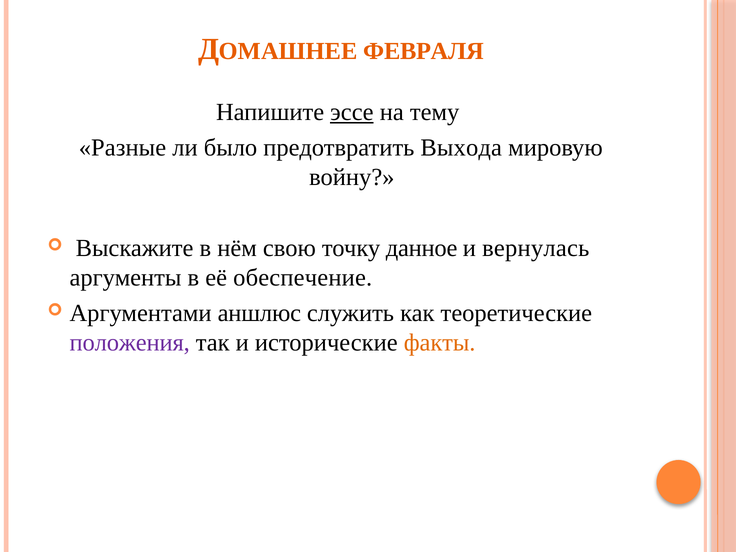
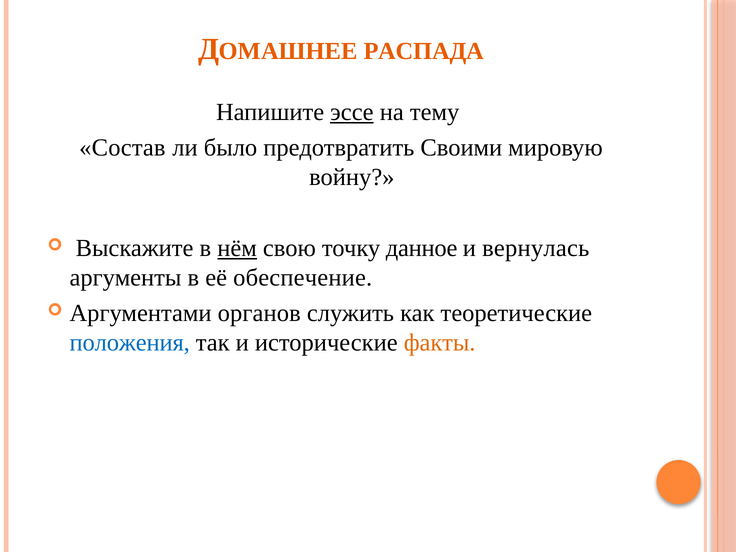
ФЕВРАЛЯ: ФЕВРАЛЯ -> РАСПАДА (424, 51)
Разные: Разные -> Состав (122, 148)
Выхода: Выхода -> Своими (461, 148)
нём underline: none -> present (237, 248)
аншлюс: аншлюс -> органов (259, 313)
положения colour: purple -> blue (130, 343)
